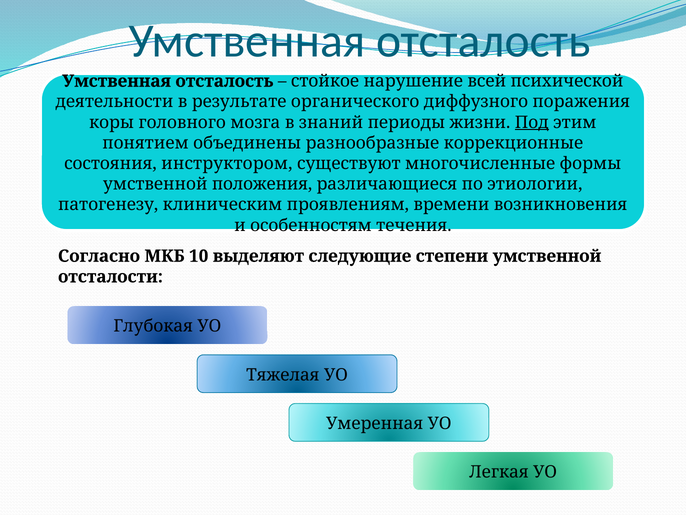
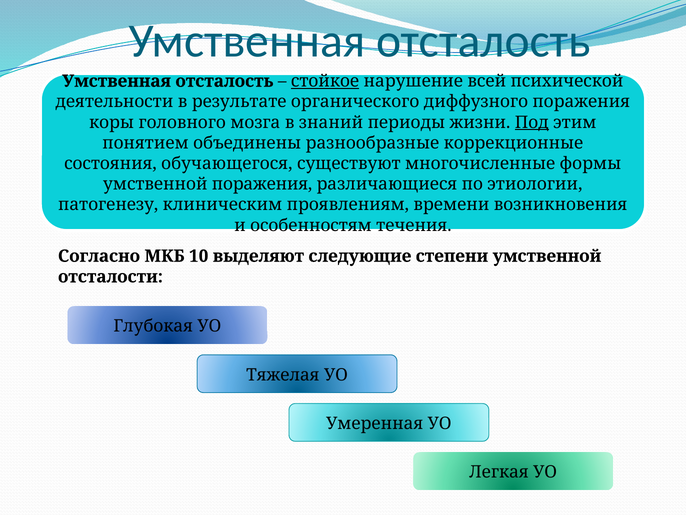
стойкое underline: none -> present (325, 81)
инструктором: инструктором -> обучающегося (227, 163)
умственной положения: положения -> поражения (262, 184)
